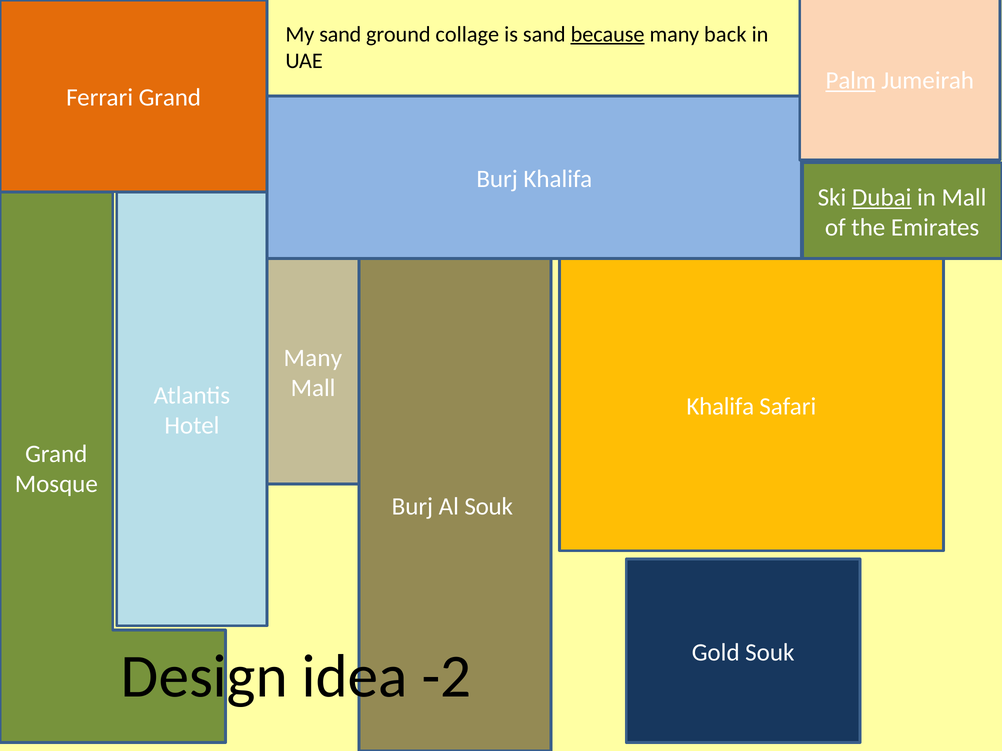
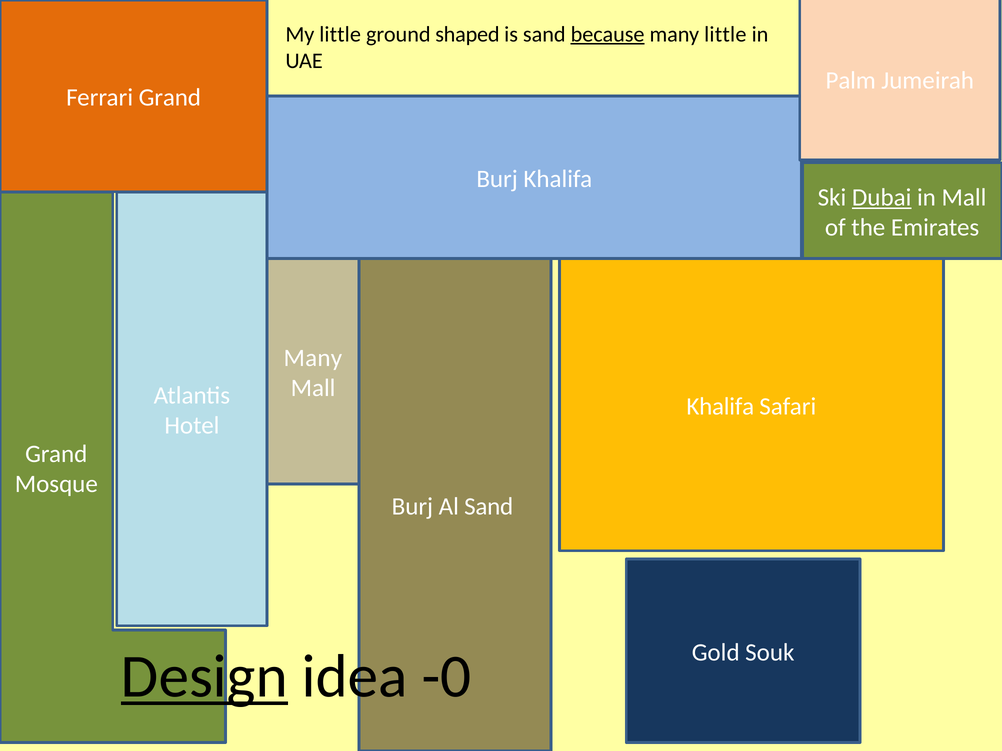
My sand: sand -> little (340, 34)
collage: collage -> shaped (467, 34)
many back: back -> little (725, 34)
Palm underline: present -> none (851, 80)
Al Souk: Souk -> Sand (489, 507)
Design underline: none -> present (204, 677)
-2: -2 -> -0 (446, 677)
